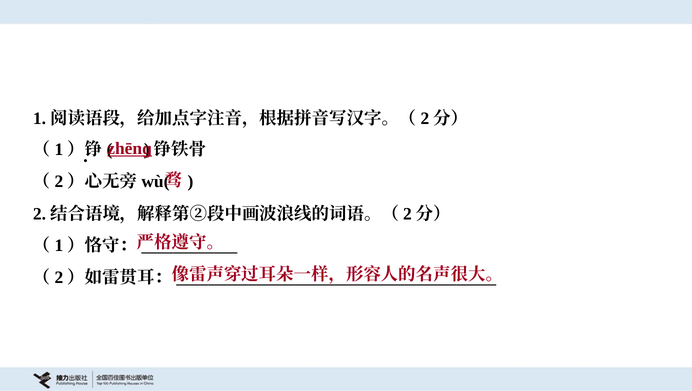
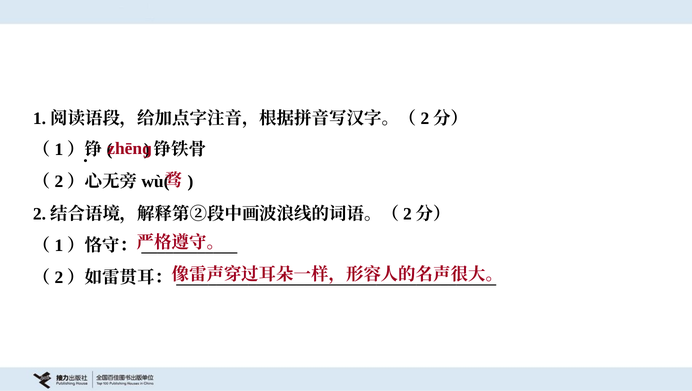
zhēnɡ underline: present -> none (130, 149)
